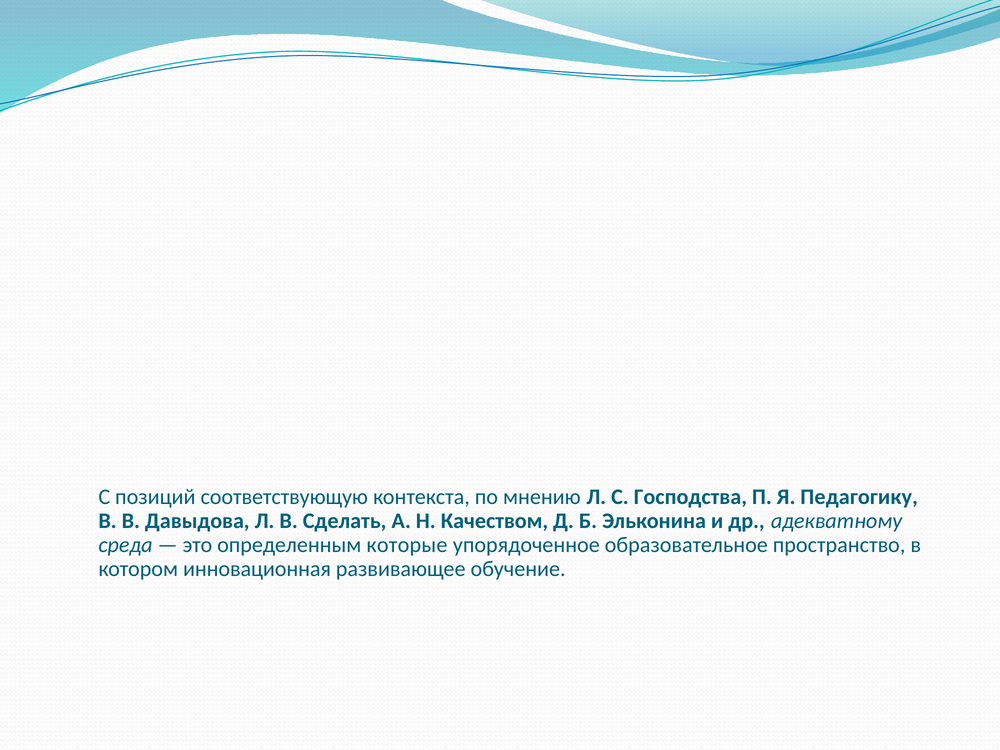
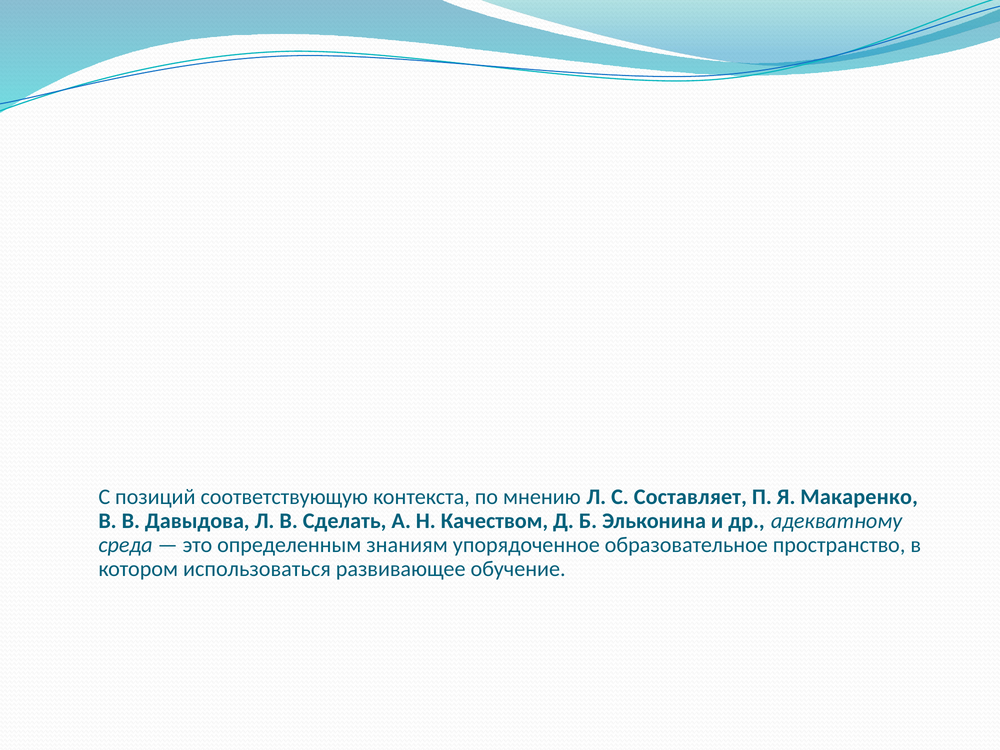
Господства: Господства -> Составляет (690, 497)
Педагогику: Педагогику -> Макаренко (859, 497)
которые: которые -> знаниям (407, 545)
инновационная: инновационная -> использоваться (257, 569)
